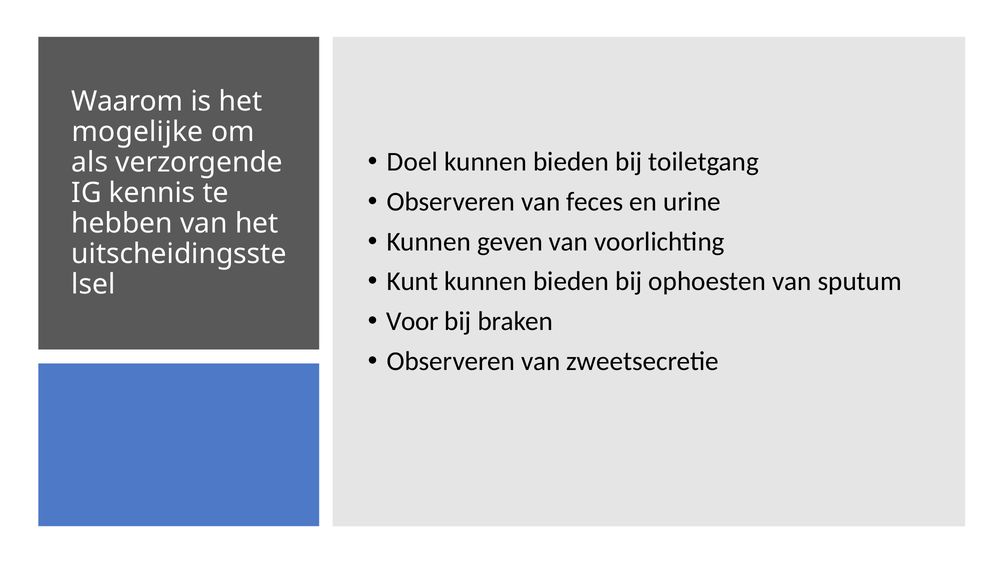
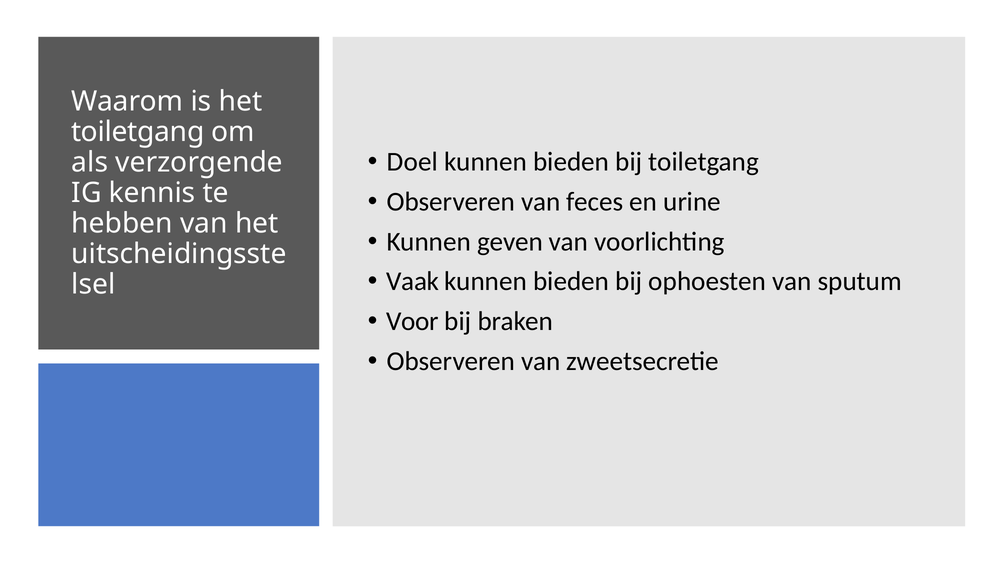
mogelijke: mogelijke -> toiletgang (138, 132)
Kunt: Kunt -> Vaak (413, 282)
